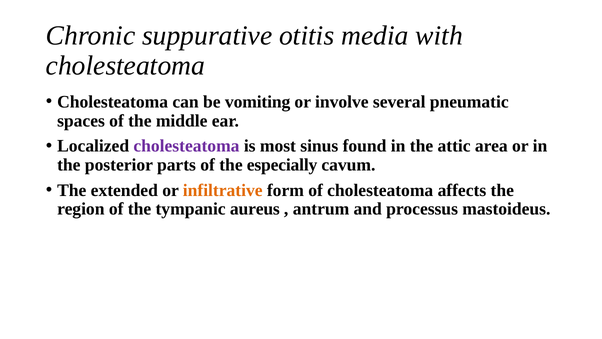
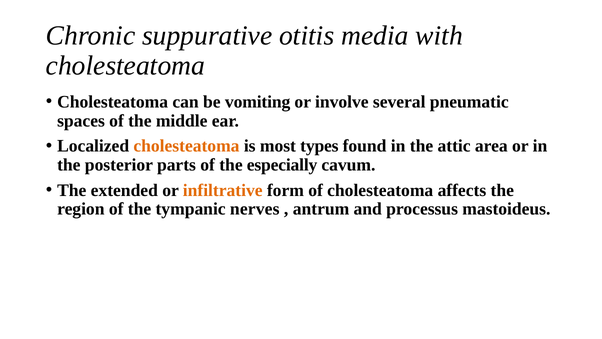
cholesteatoma colour: purple -> orange (187, 146)
sinus: sinus -> types (319, 146)
aureus: aureus -> nerves (255, 209)
